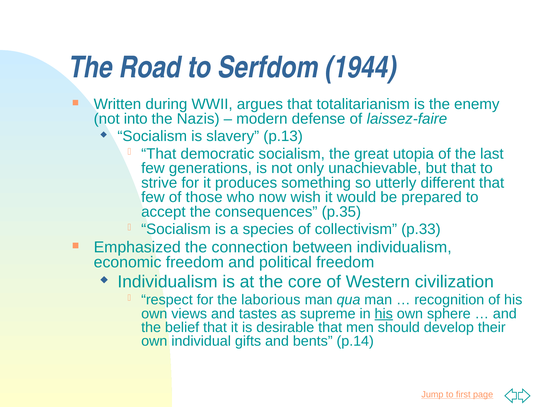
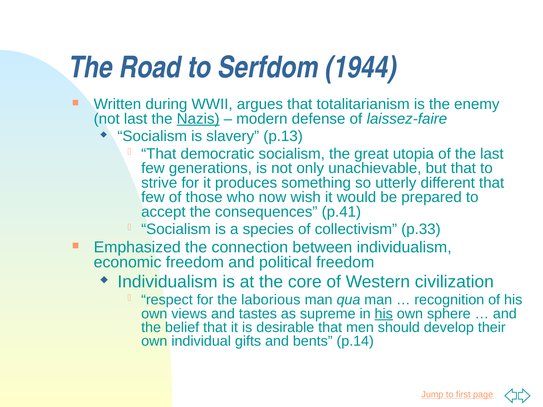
not into: into -> last (136, 119)
Nazis underline: none -> present (198, 119)
p.35: p.35 -> p.41 (341, 212)
